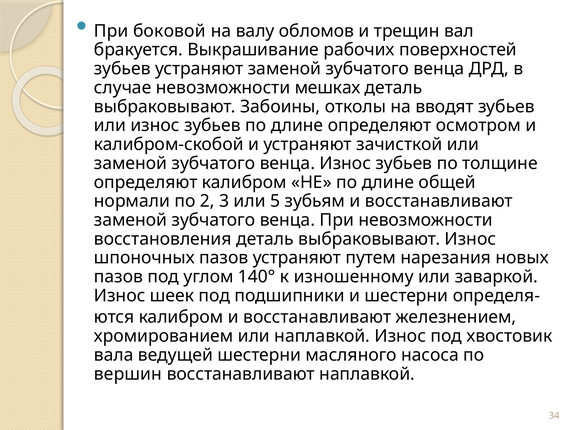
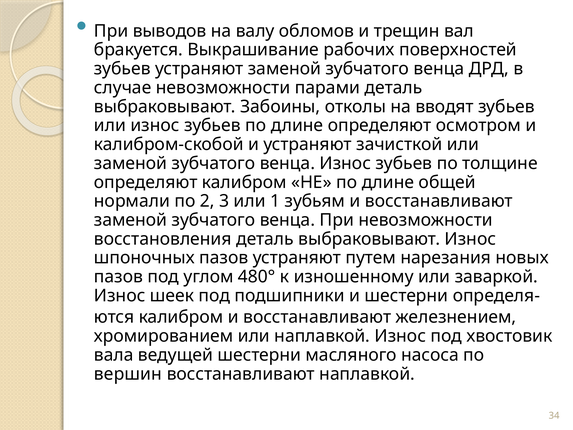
боковой: боковой -> выводов (170, 31)
мешках: мешках -> парами (327, 88)
5: 5 -> 1 (275, 201)
140°: 140° -> 480° (257, 277)
